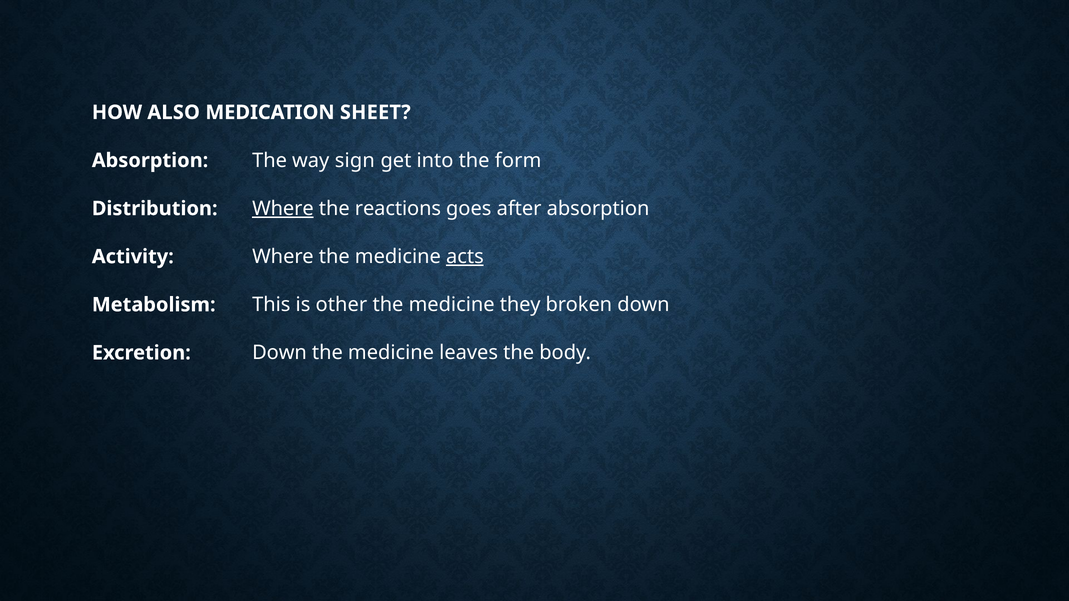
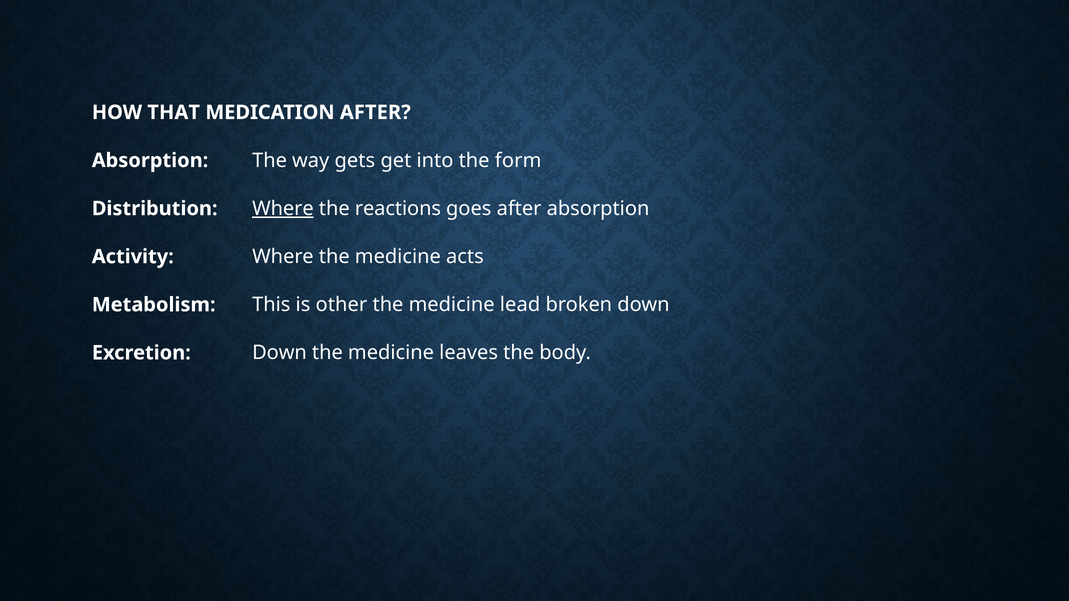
ALSO: ALSO -> THAT (174, 112)
MEDICATION SHEET: SHEET -> AFTER (375, 112)
sign: sign -> gets (355, 161)
acts underline: present -> none (465, 257)
they: they -> lead (520, 305)
